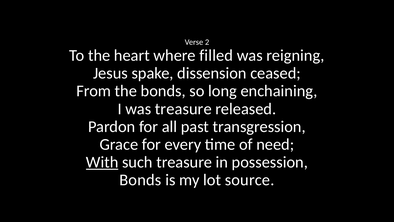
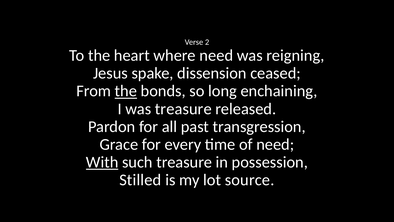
where filled: filled -> need (216, 55)
the underline: none -> present (126, 91)
Bonds: Bonds -> Stilled (140, 180)
